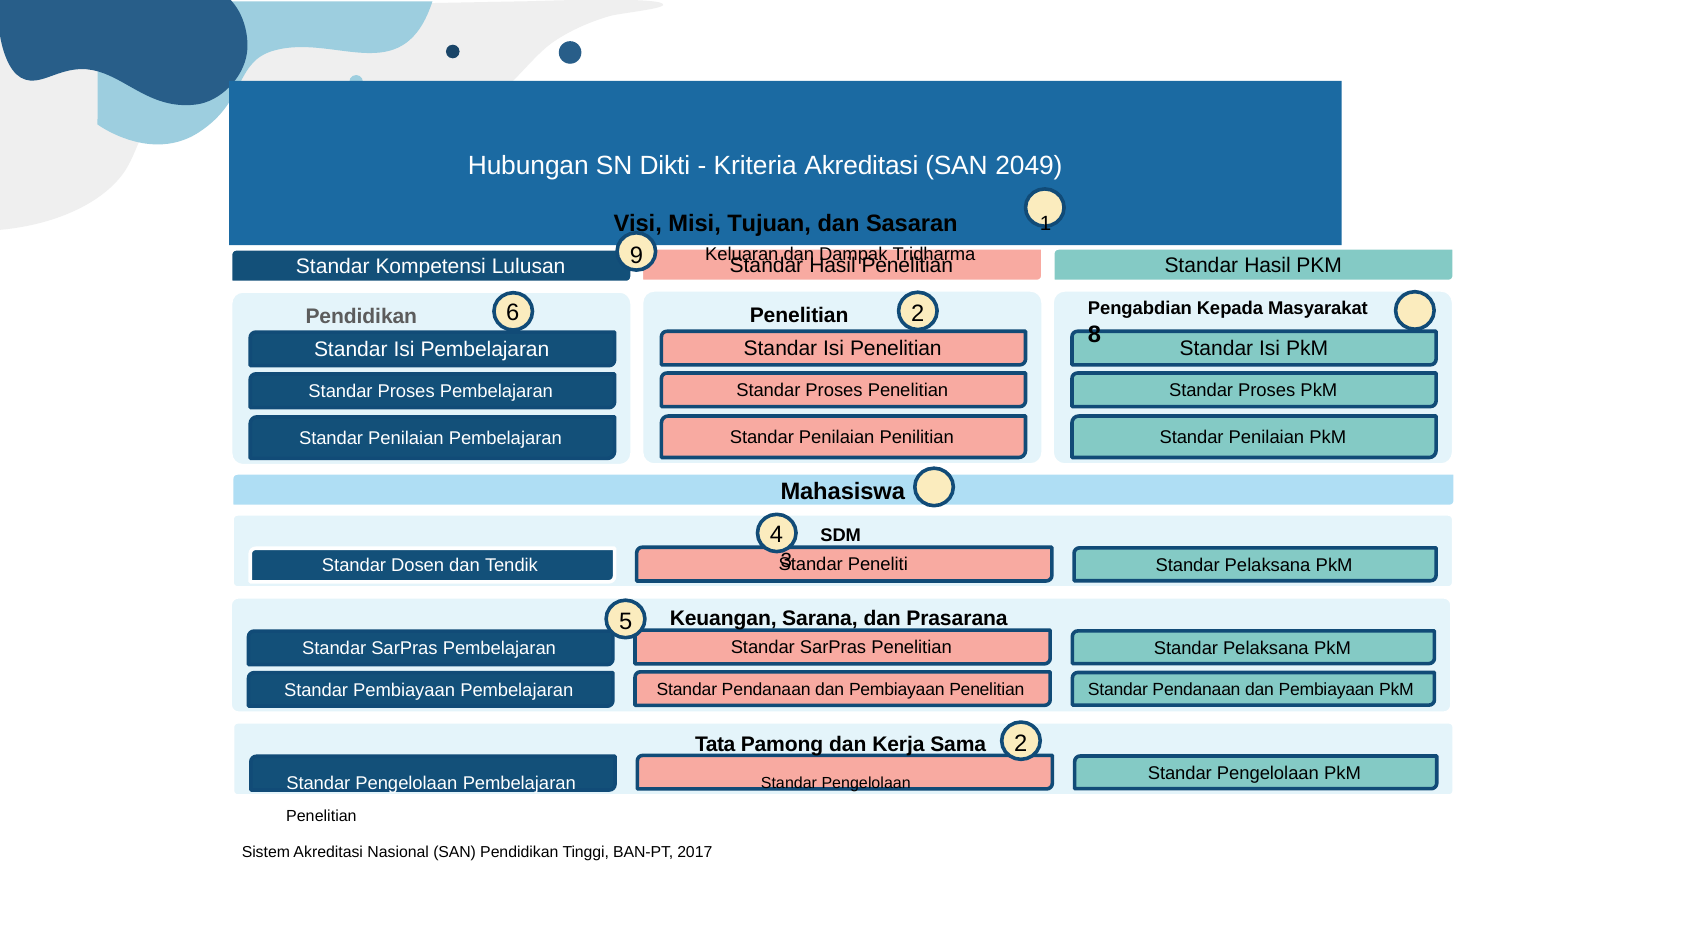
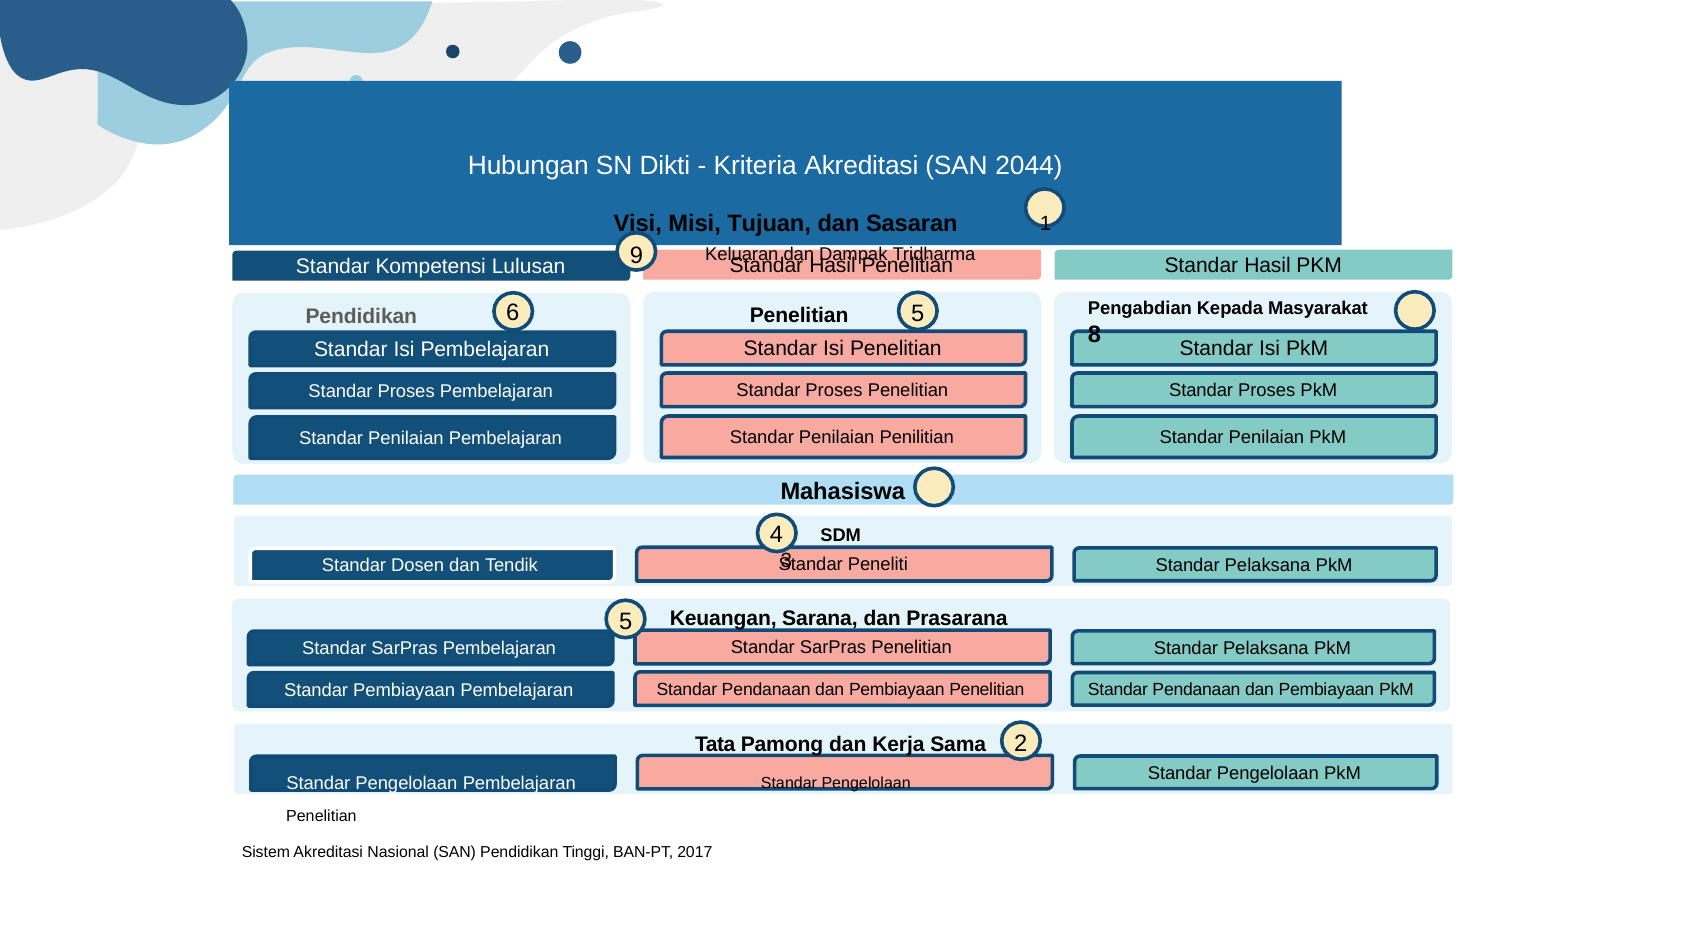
2049: 2049 -> 2044 (1029, 166)
6 2: 2 -> 5 (918, 314)
